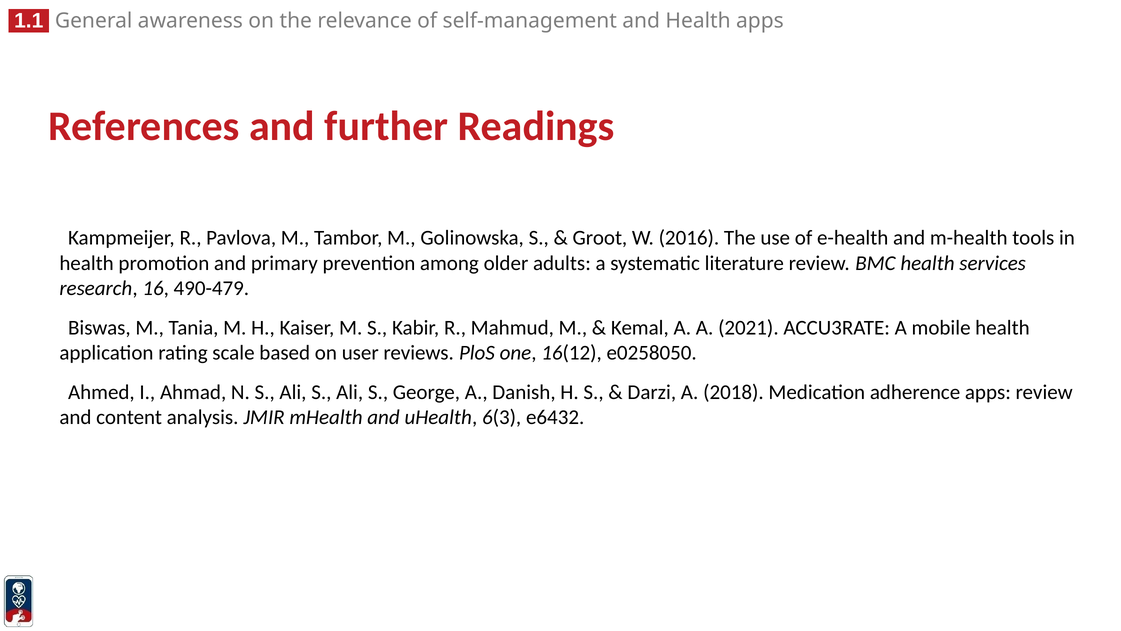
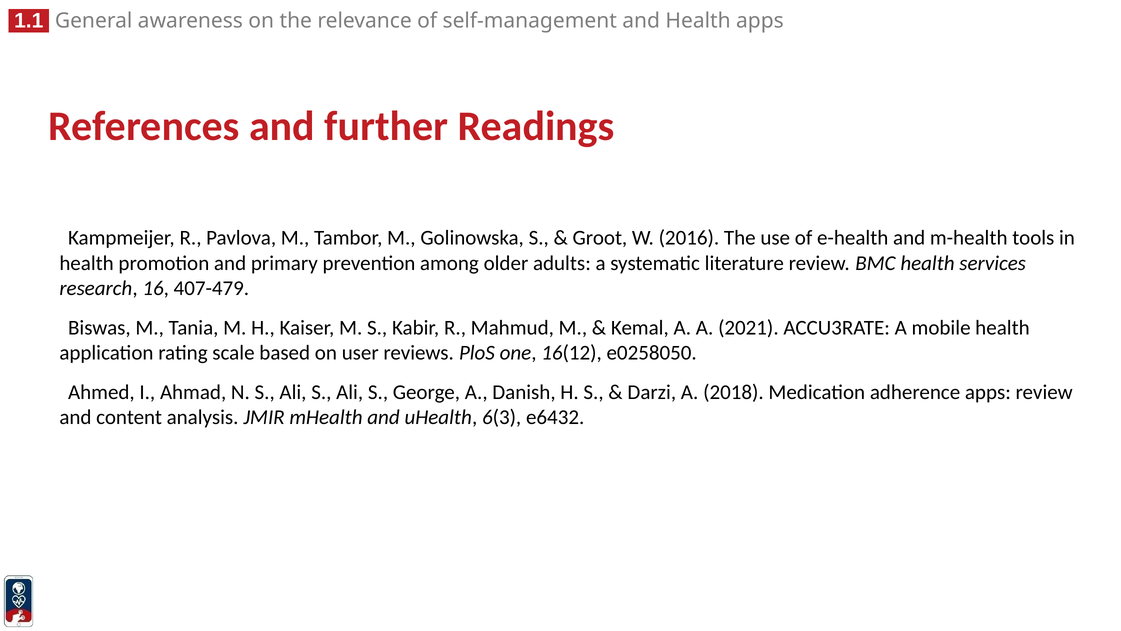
490-479: 490-479 -> 407-479 (211, 288)
